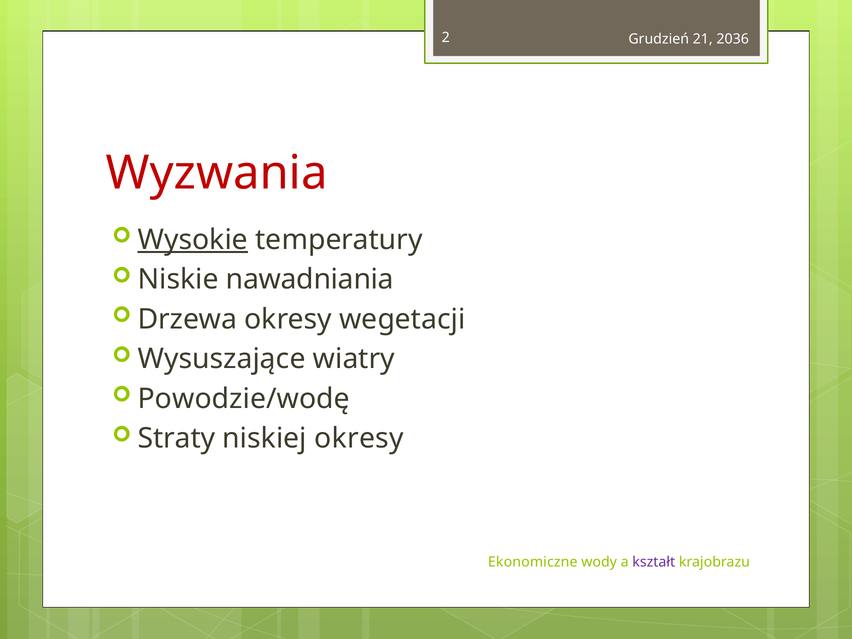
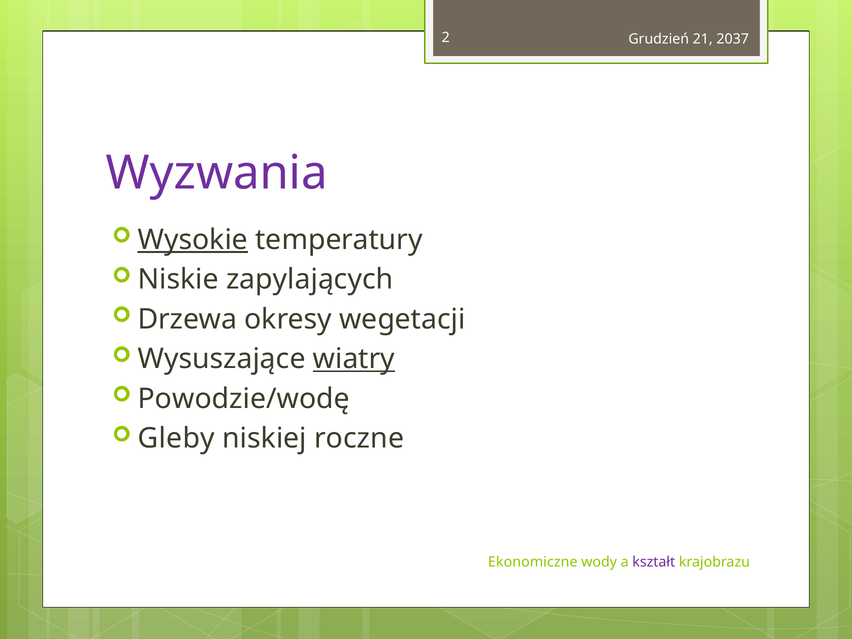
2036: 2036 -> 2037 (733, 39)
Wyzwania colour: red -> purple (217, 173)
nawadniania: nawadniania -> zapylających (310, 280)
wiatry underline: none -> present (354, 359)
Straty: Straty -> Gleby (176, 439)
niskiej okresy: okresy -> roczne (359, 439)
